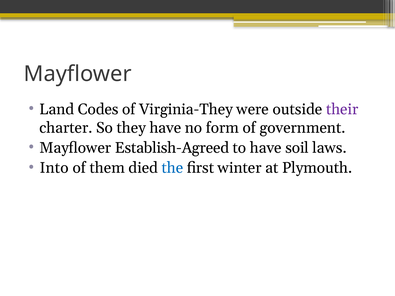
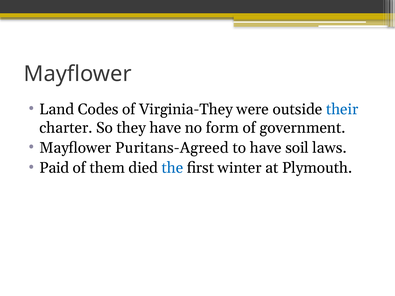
their colour: purple -> blue (342, 109)
Establish-Agreed: Establish-Agreed -> Puritans-Agreed (172, 148)
Into: Into -> Paid (54, 168)
